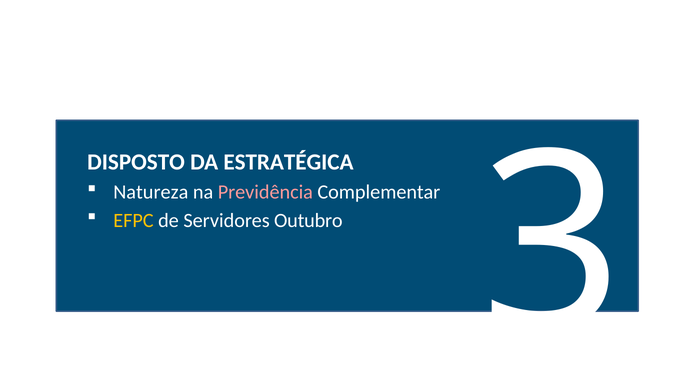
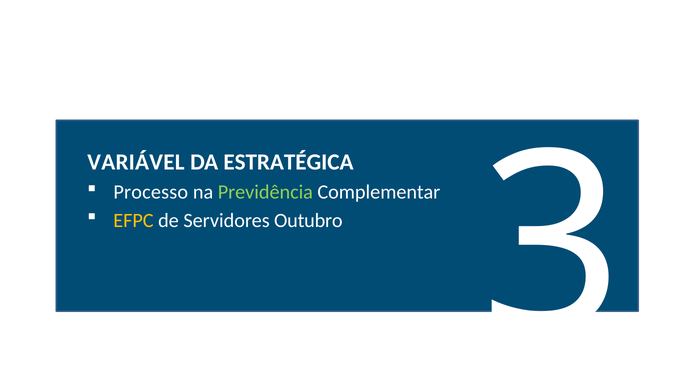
DISPOSTO: DISPOSTO -> VARIÁVEL (136, 162)
Natureza: Natureza -> Processo (151, 192)
Previdência colour: pink -> light green (265, 192)
